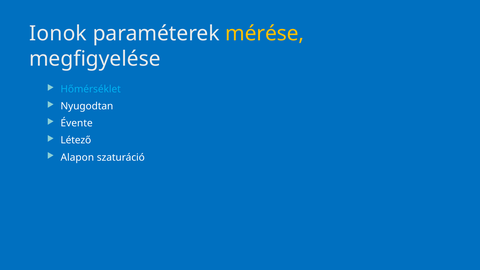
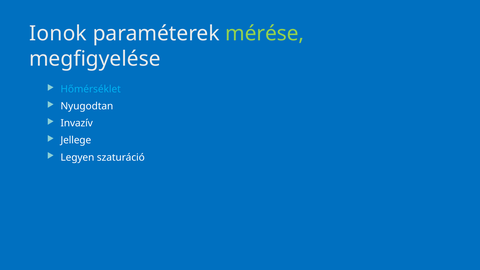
mérése colour: yellow -> light green (265, 34)
Évente: Évente -> Invazív (77, 123)
Létező: Létező -> Jellege (76, 140)
Alapon: Alapon -> Legyen (77, 157)
